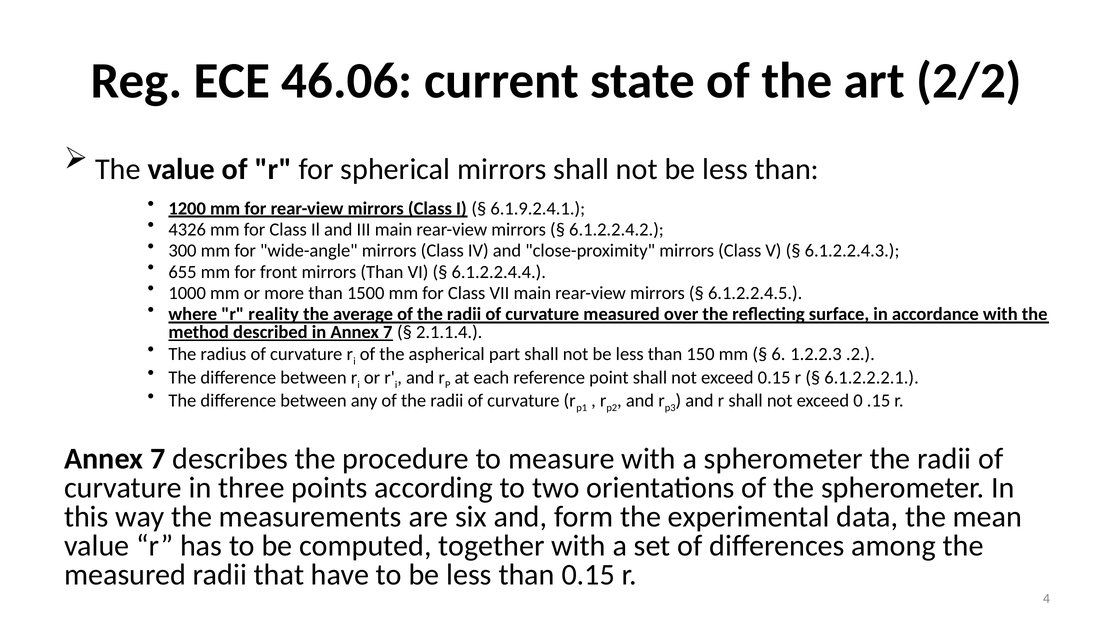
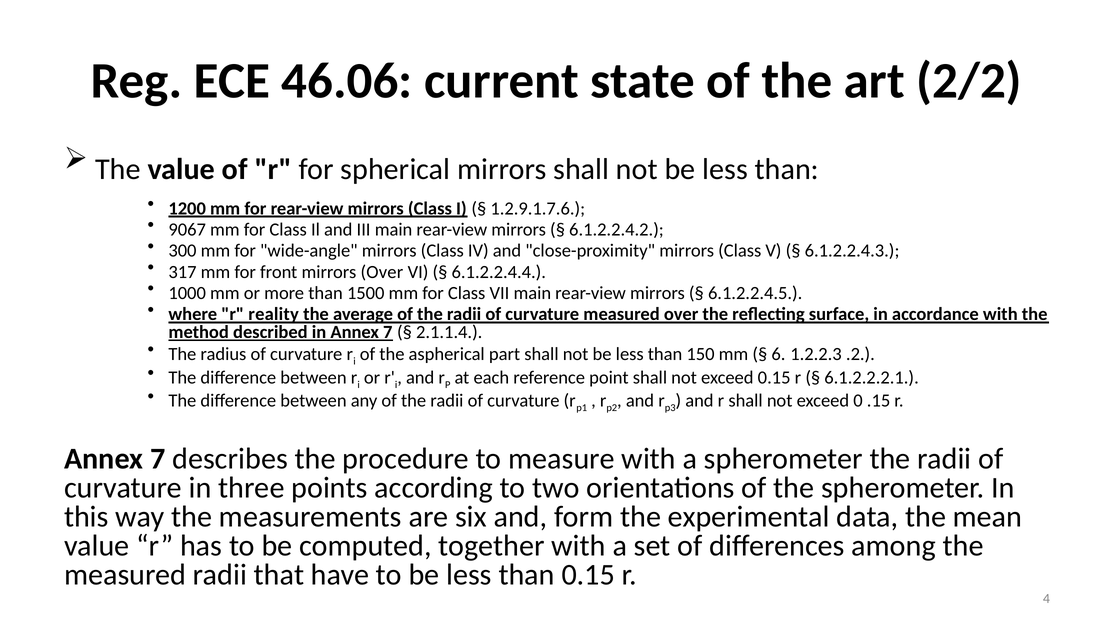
6.1.9.2.4.1: 6.1.9.2.4.1 -> 1.2.9.1.7.6 (538, 208)
4326: 4326 -> 9067 (187, 229)
655: 655 -> 317 (183, 272)
mirrors Than: Than -> Over (382, 272)
